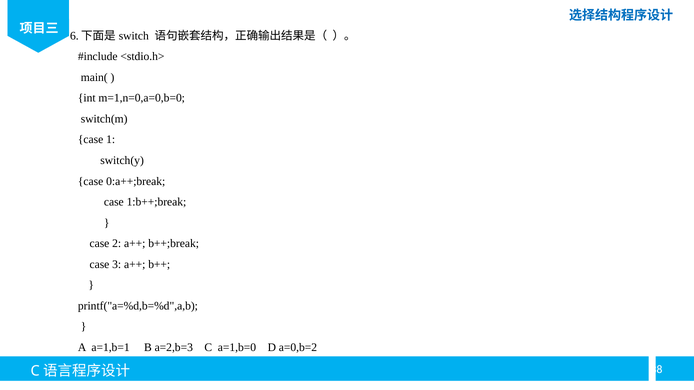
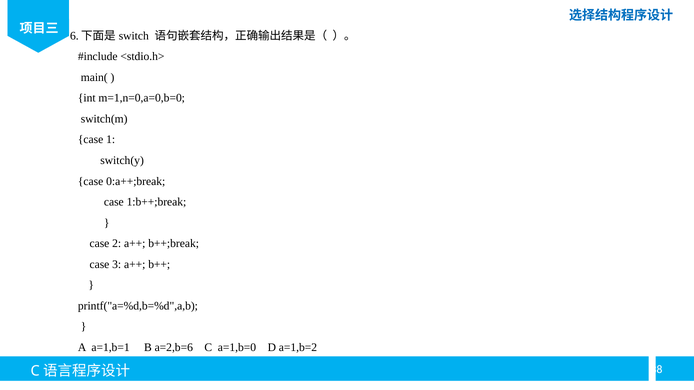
a=2,b=3: a=2,b=3 -> a=2,b=6 (174, 348)
a=0,b=2: a=0,b=2 -> a=1,b=2 (298, 348)
